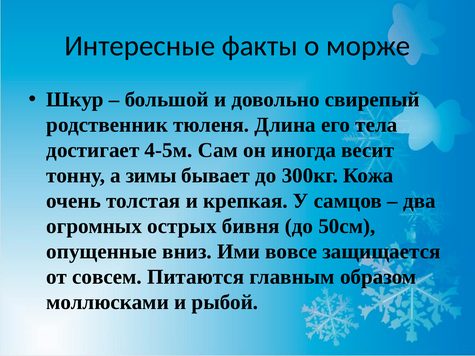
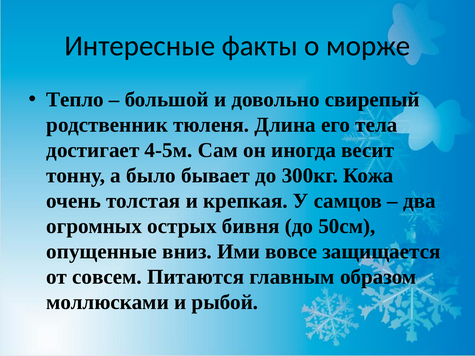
Шкур: Шкур -> Тепло (75, 100)
зимы: зимы -> было (151, 176)
